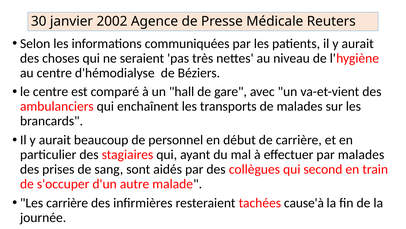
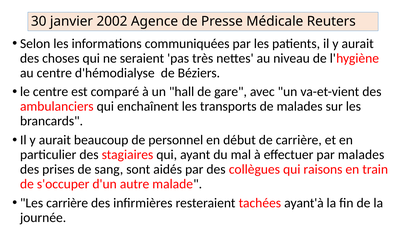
second: second -> raisons (323, 169)
cause'à: cause'à -> ayant'à (304, 202)
